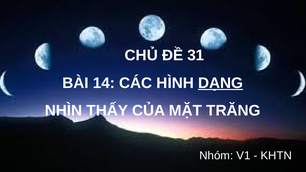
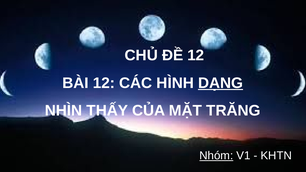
ĐỀ 31: 31 -> 12 (196, 55)
BÀI 14: 14 -> 12 (104, 83)
Nhóm underline: none -> present (216, 156)
